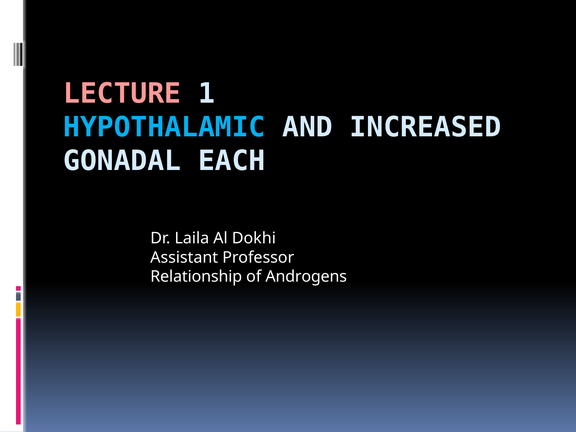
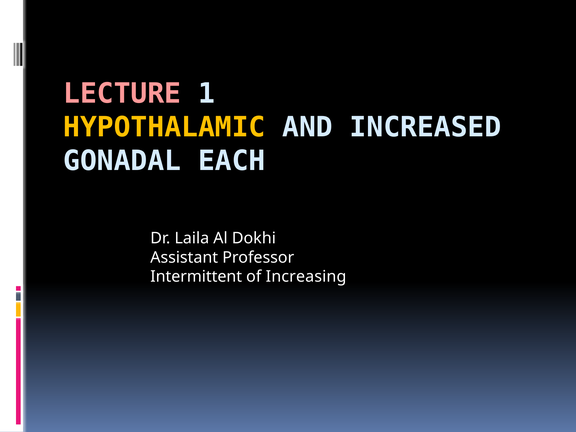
HYPOTHALAMIC colour: light blue -> yellow (164, 127)
Relationship: Relationship -> Intermittent (196, 277)
Androgens: Androgens -> Increasing (306, 277)
